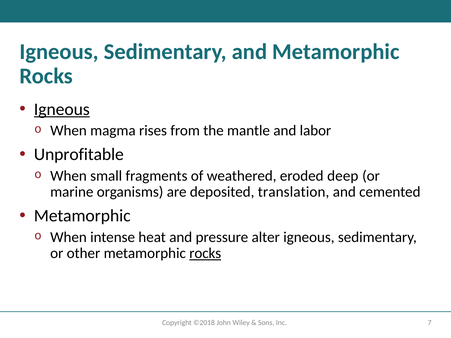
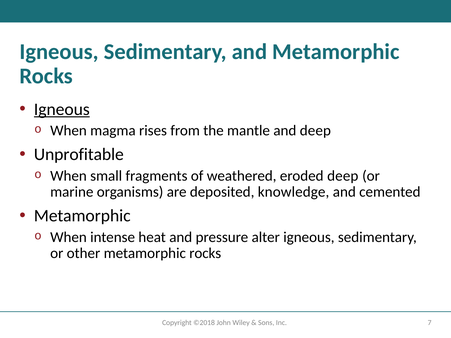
and labor: labor -> deep (315, 131)
translation: translation -> knowledge (294, 192)
rocks underline: present -> none (205, 254)
